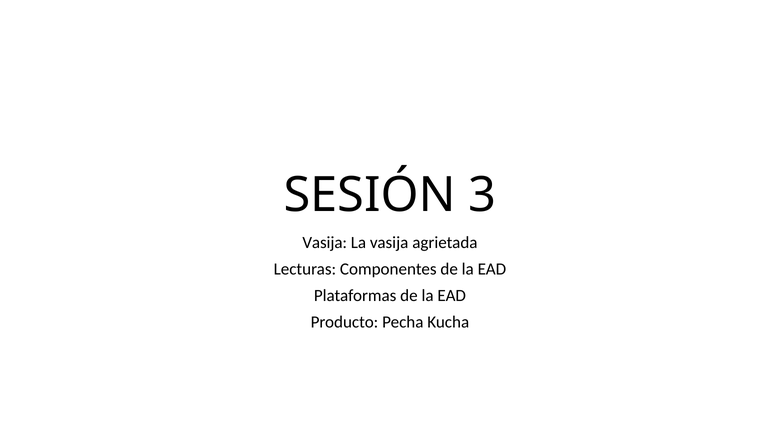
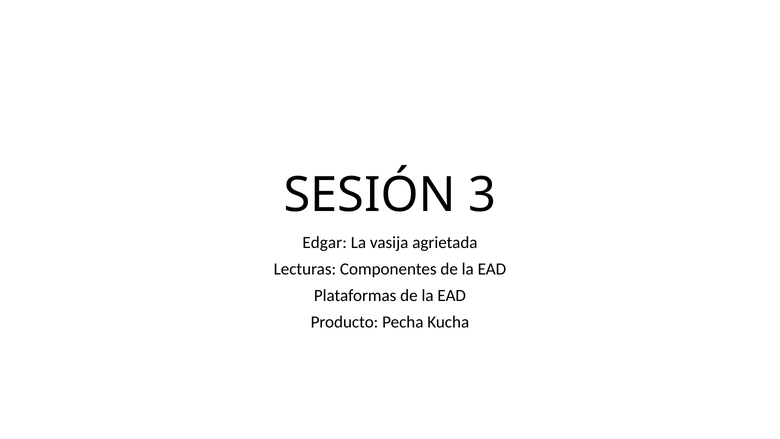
Vasija: Vasija -> Edgar (325, 242)
